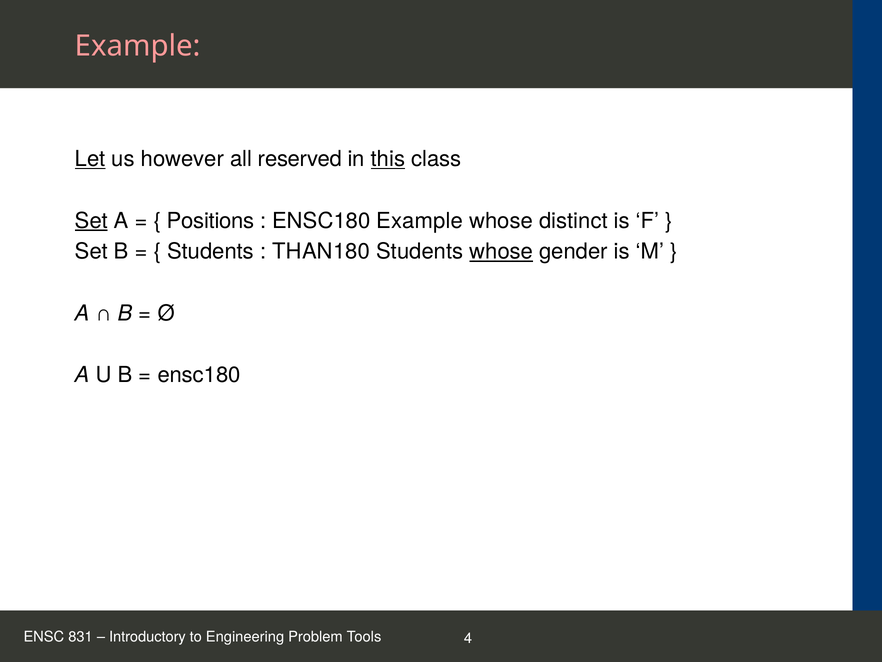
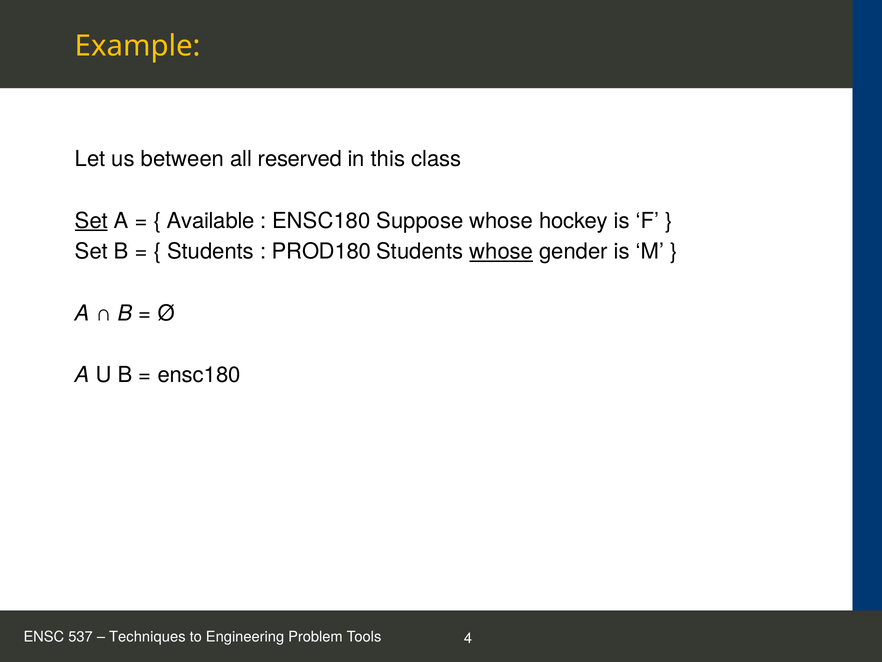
Example colour: pink -> yellow (138, 46)
Let underline: present -> none (90, 159)
however: however -> between (182, 159)
this underline: present -> none (388, 159)
Positions: Positions -> Available (211, 221)
Example: Example -> Suppose (420, 221)
distinct: distinct -> hockey (574, 221)
THAN180: THAN180 -> PROD180 (321, 251)
831: 831 -> 537 (81, 636)
Introductory: Introductory -> Techniques (147, 636)
